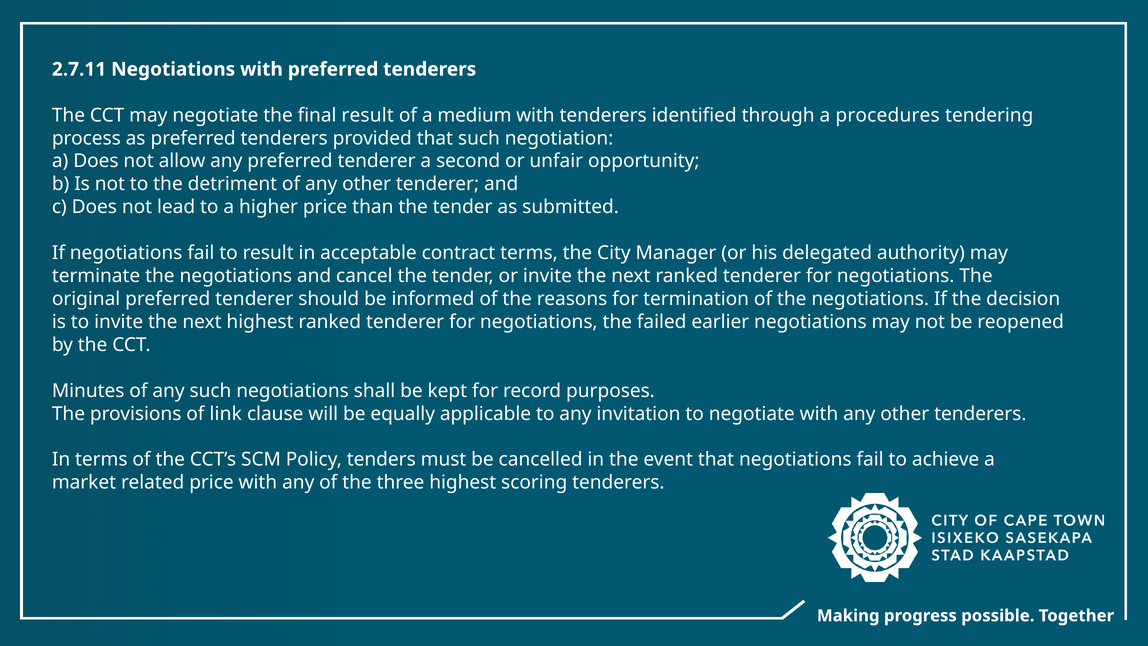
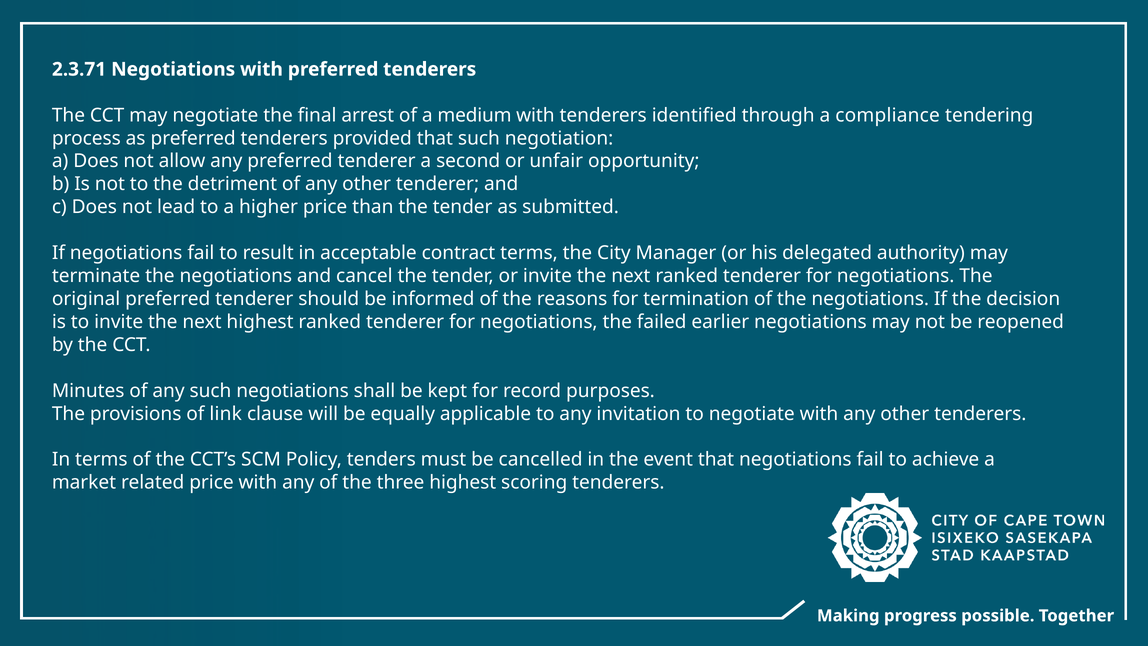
2.7.11: 2.7.11 -> 2.3.71 (79, 69)
final result: result -> arrest (368, 115)
procedures: procedures -> compliance (888, 115)
